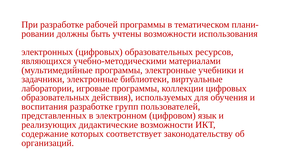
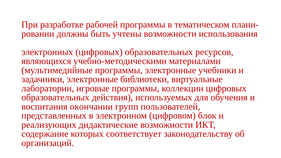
воспитания разработке: разработке -> окончании (91, 107)
язык: язык -> блок (207, 116)
